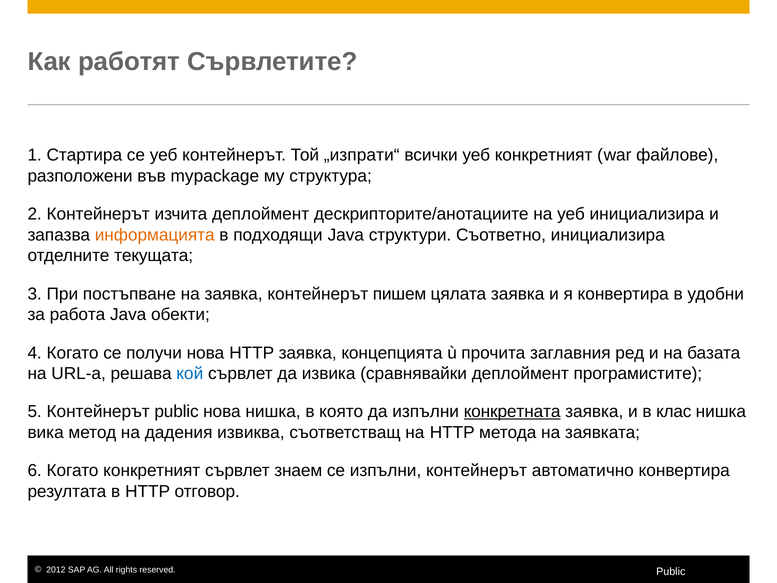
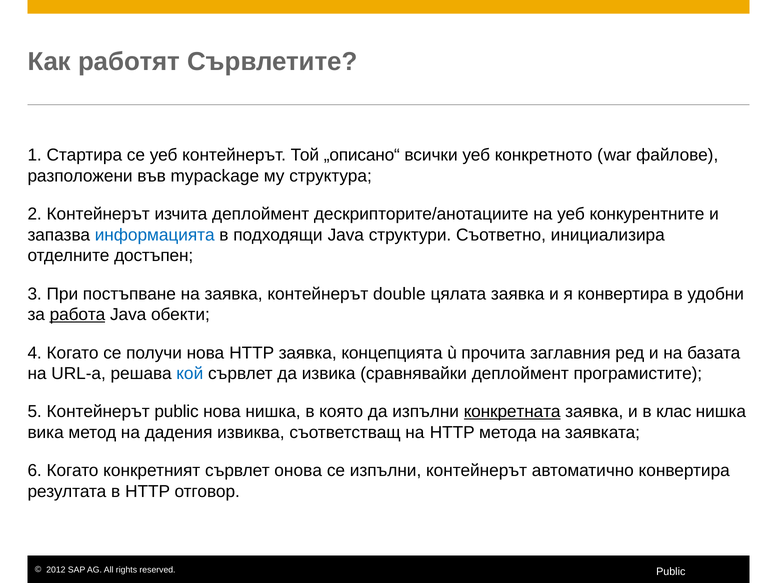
„изпрати“: „изпрати“ -> „описано“ (362, 155)
уеб конкретният: конкретният -> конкретното (544, 155)
уеб инициализира: инициализира -> конкурентните (647, 214)
информацията colour: orange -> blue (155, 235)
текущата: текущата -> достъпен (154, 256)
пишем: пишем -> double (399, 294)
работа underline: none -> present (77, 314)
знаем: знаем -> онова (298, 471)
